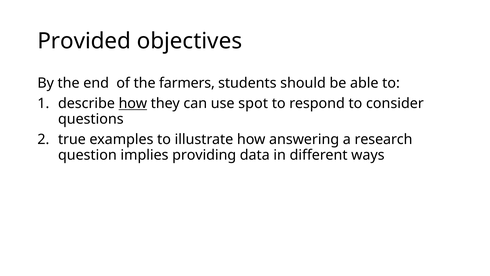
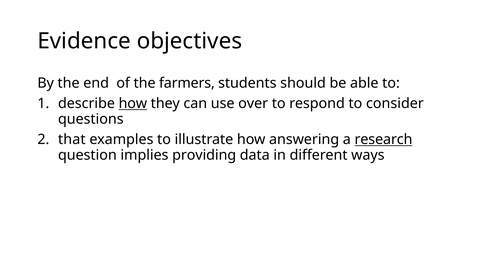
Provided: Provided -> Evidence (84, 41)
spot: spot -> over (253, 103)
true: true -> that (72, 139)
research underline: none -> present (383, 139)
